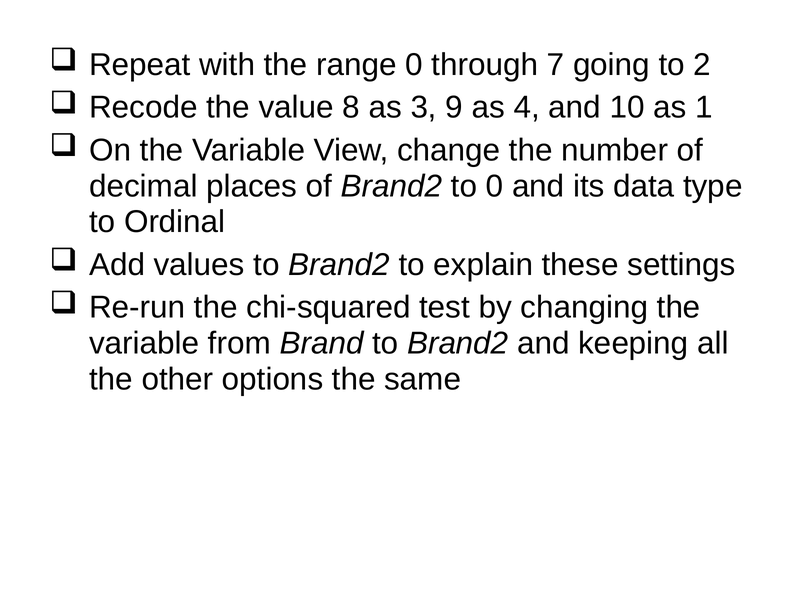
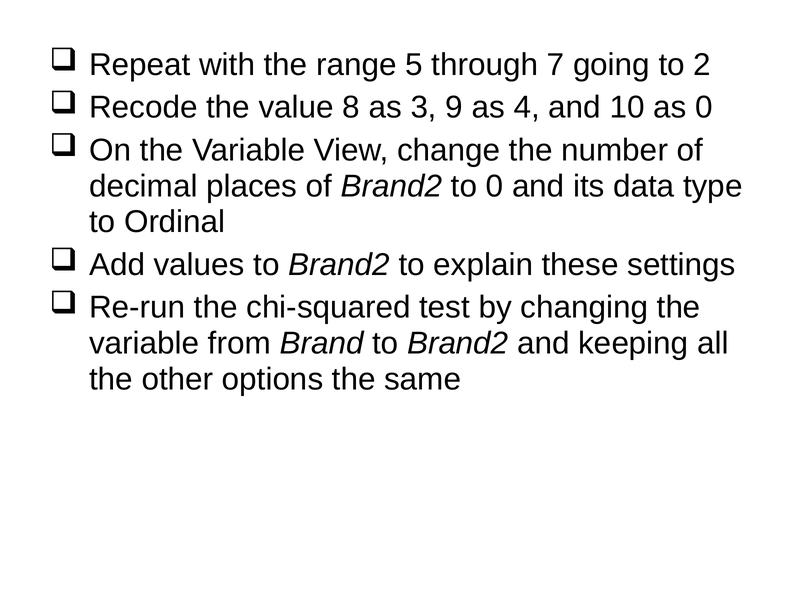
range 0: 0 -> 5 (414, 65)
as 1: 1 -> 0 (704, 107)
